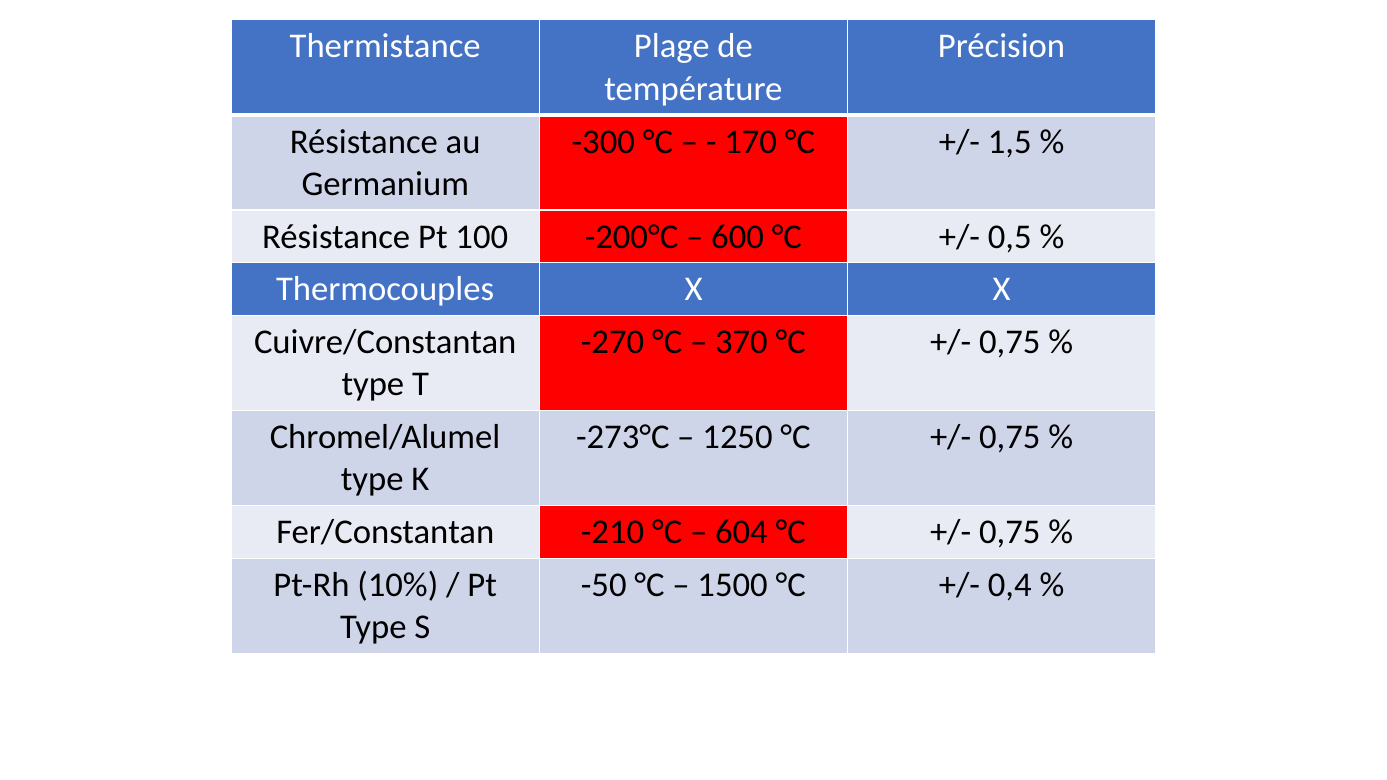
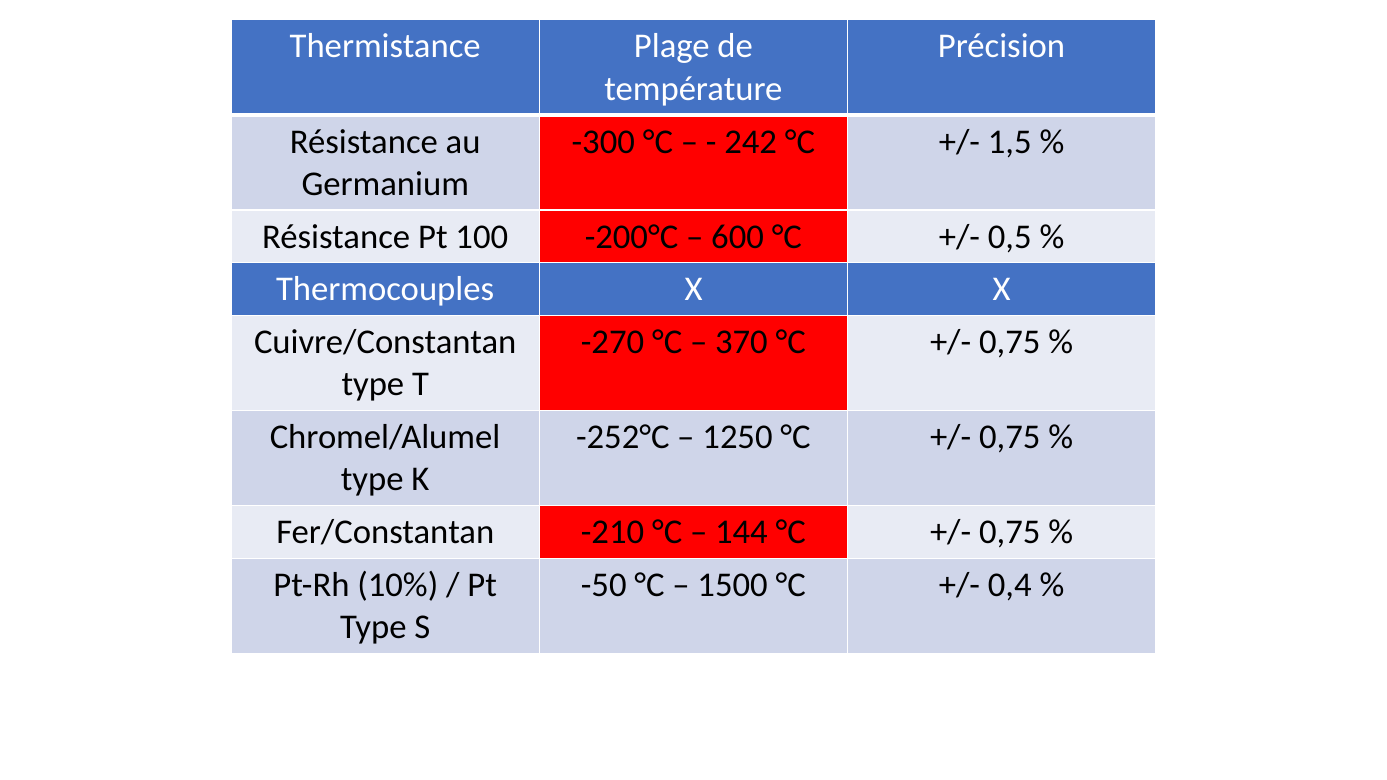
170: 170 -> 242 (751, 142)
-273°C: -273°C -> -252°C (623, 437)
604: 604 -> 144 (741, 532)
